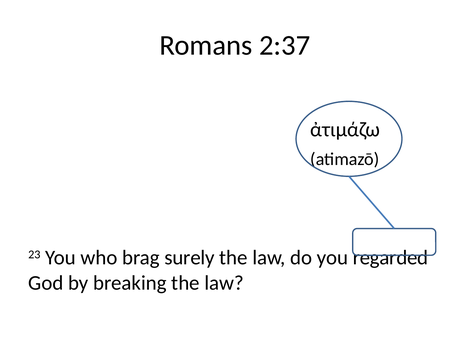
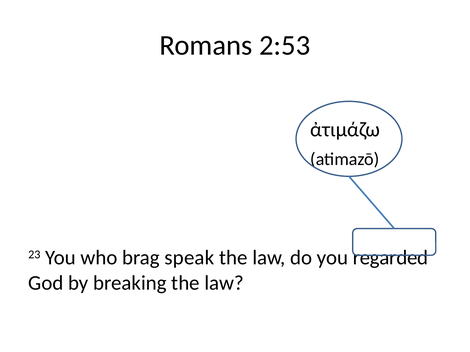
2:37: 2:37 -> 2:53 (285, 45)
surely: surely -> speak (189, 258)
